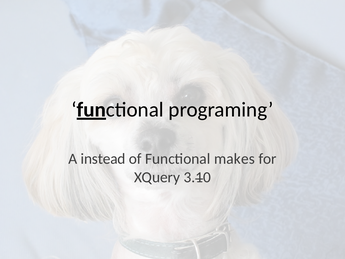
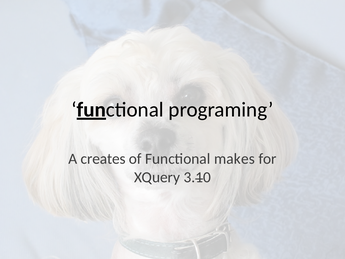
instead: instead -> creates (103, 159)
